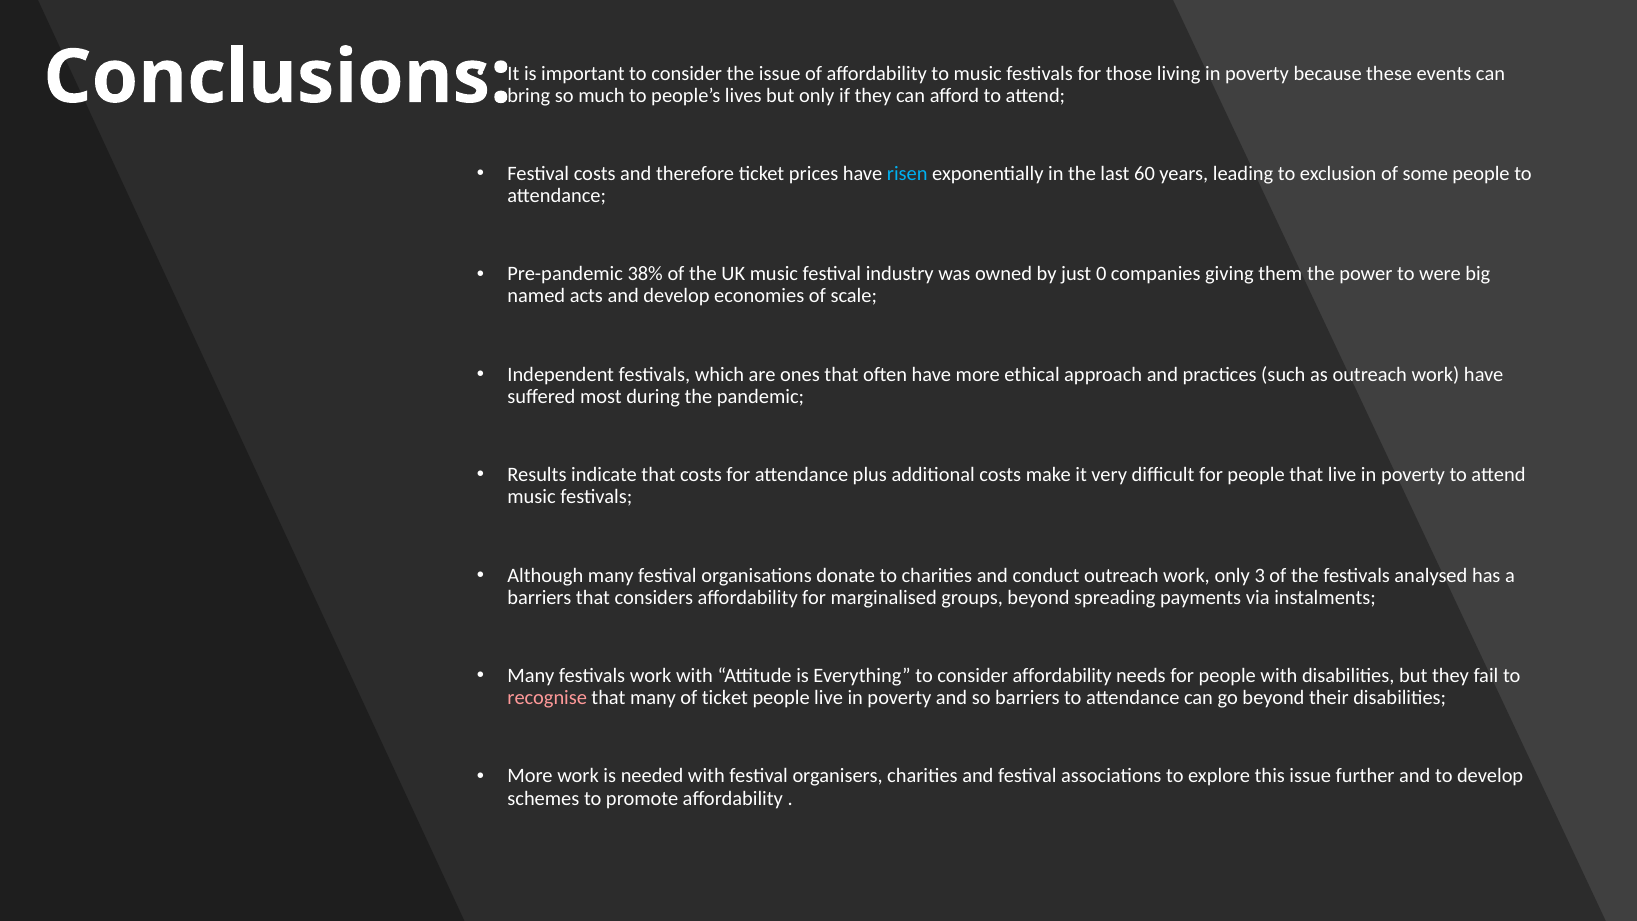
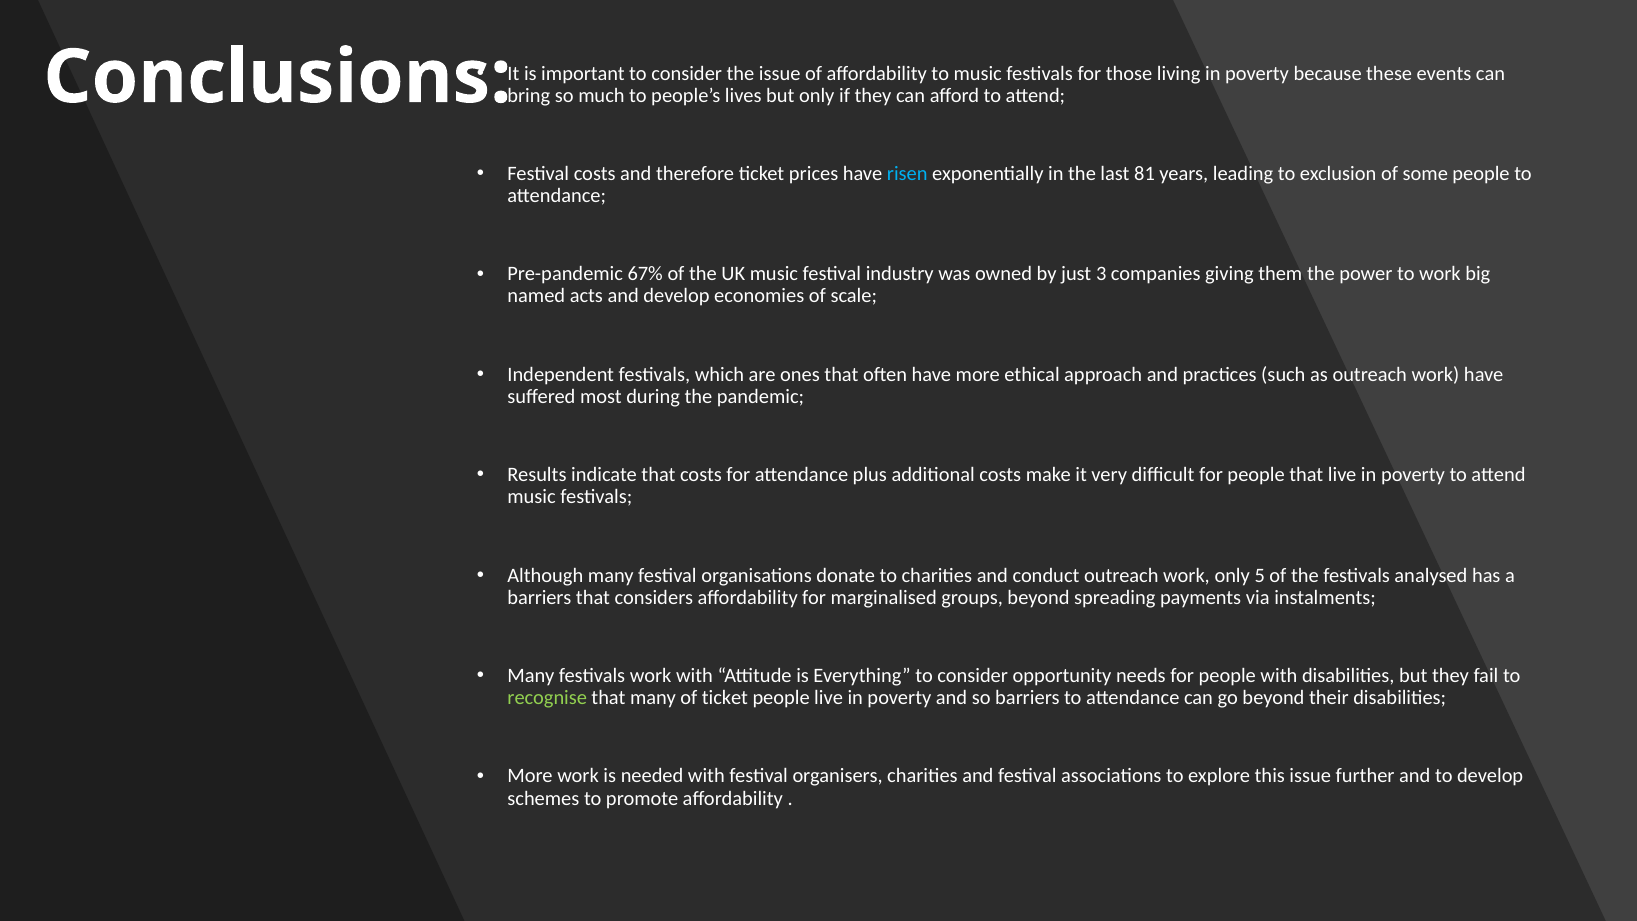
60: 60 -> 81 (1145, 174)
38%: 38% -> 67% (645, 274)
0: 0 -> 3 (1101, 274)
to were: were -> work (1440, 274)
3: 3 -> 5 (1260, 575)
consider affordability: affordability -> opportunity (1062, 676)
recognise colour: pink -> light green (547, 698)
